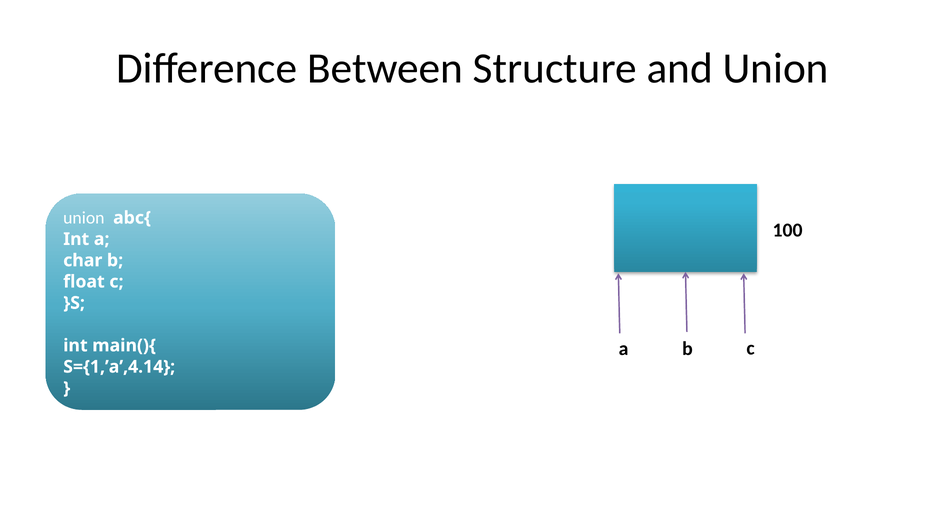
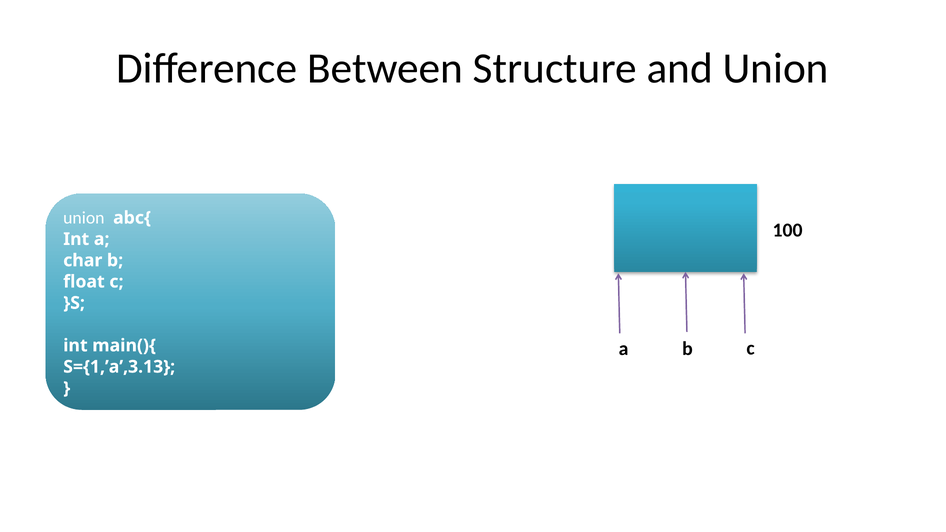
S={1,’a’,4.14: S={1,’a’,4.14 -> S={1,’a’,3.13 (119, 367)
